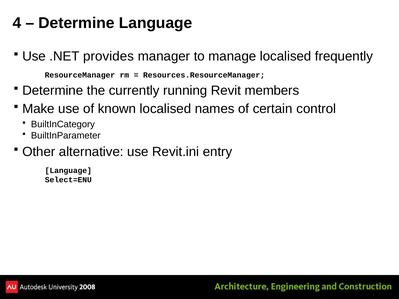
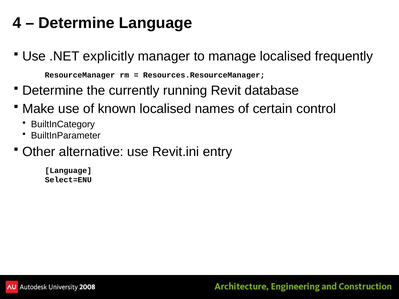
provides: provides -> explicitly (109, 56)
members: members -> database (272, 91)
